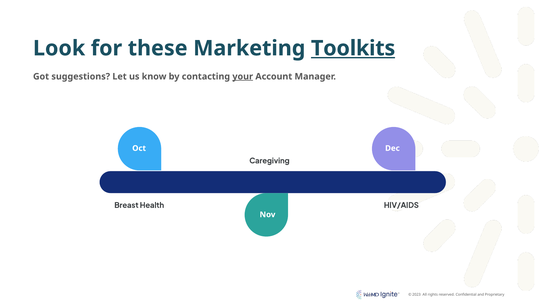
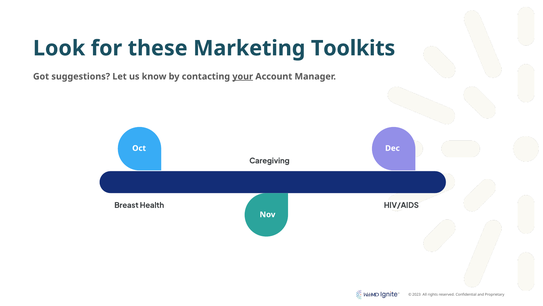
Toolkits underline: present -> none (353, 48)
